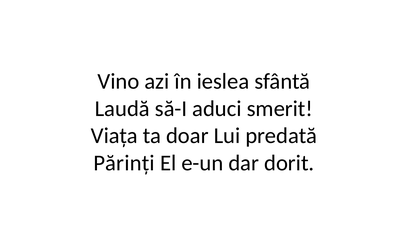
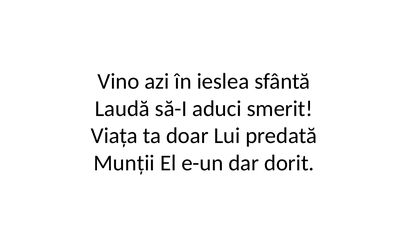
Părinți: Părinți -> Munții (124, 163)
